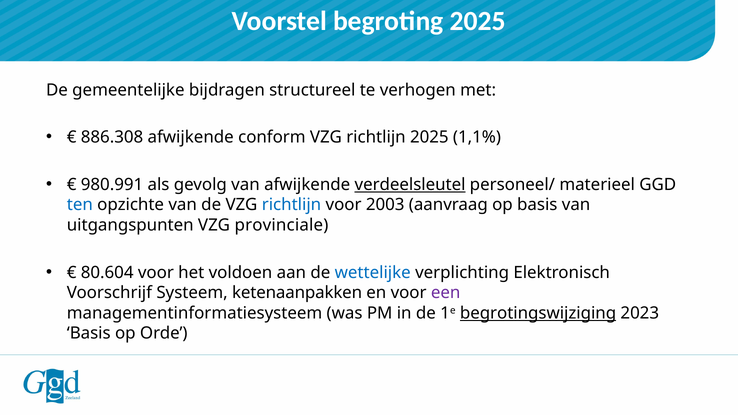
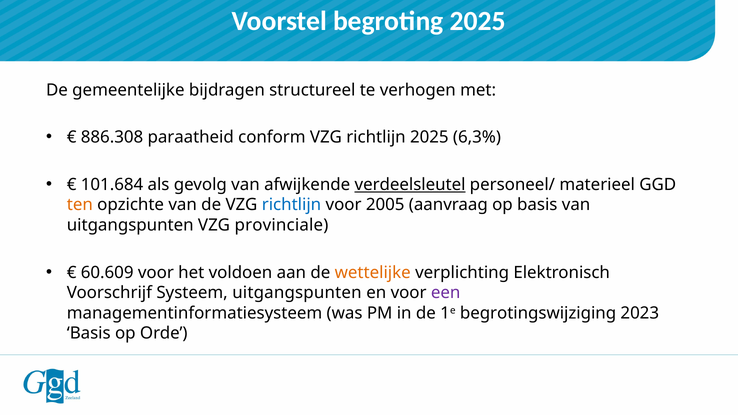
886.308 afwijkende: afwijkende -> paraatheid (191, 137)
1,1%: 1,1% -> 6,3% (477, 137)
980.991: 980.991 -> 101.684 (112, 185)
ten colour: blue -> orange (80, 205)
2003: 2003 -> 2005 (385, 205)
80.604: 80.604 -> 60.609 (107, 273)
wettelijke colour: blue -> orange (373, 273)
Systeem ketenaanpakken: ketenaanpakken -> uitgangspunten (297, 293)
begrotingswijziging underline: present -> none (538, 313)
